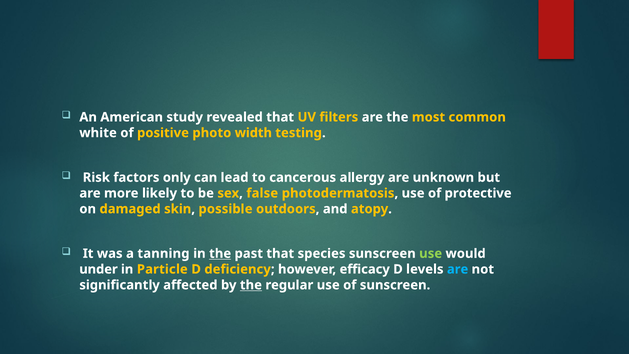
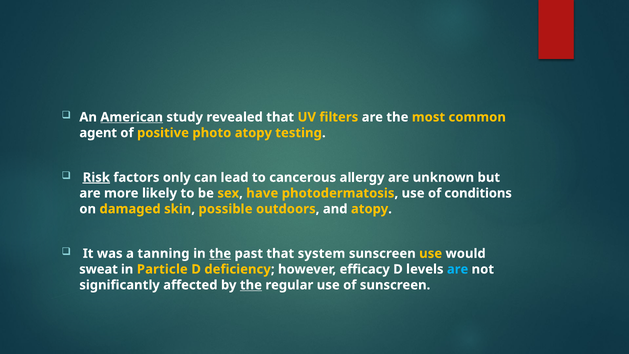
American underline: none -> present (132, 117)
white: white -> agent (98, 133)
photo width: width -> atopy (253, 133)
Risk underline: none -> present (96, 177)
false: false -> have (262, 193)
protective: protective -> conditions (478, 193)
species: species -> system (321, 253)
use colour: light green -> yellow (431, 253)
under: under -> sweat (98, 269)
